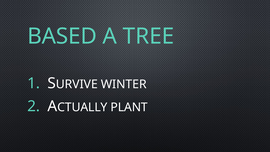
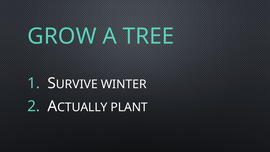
BASED: BASED -> GROW (62, 36)
